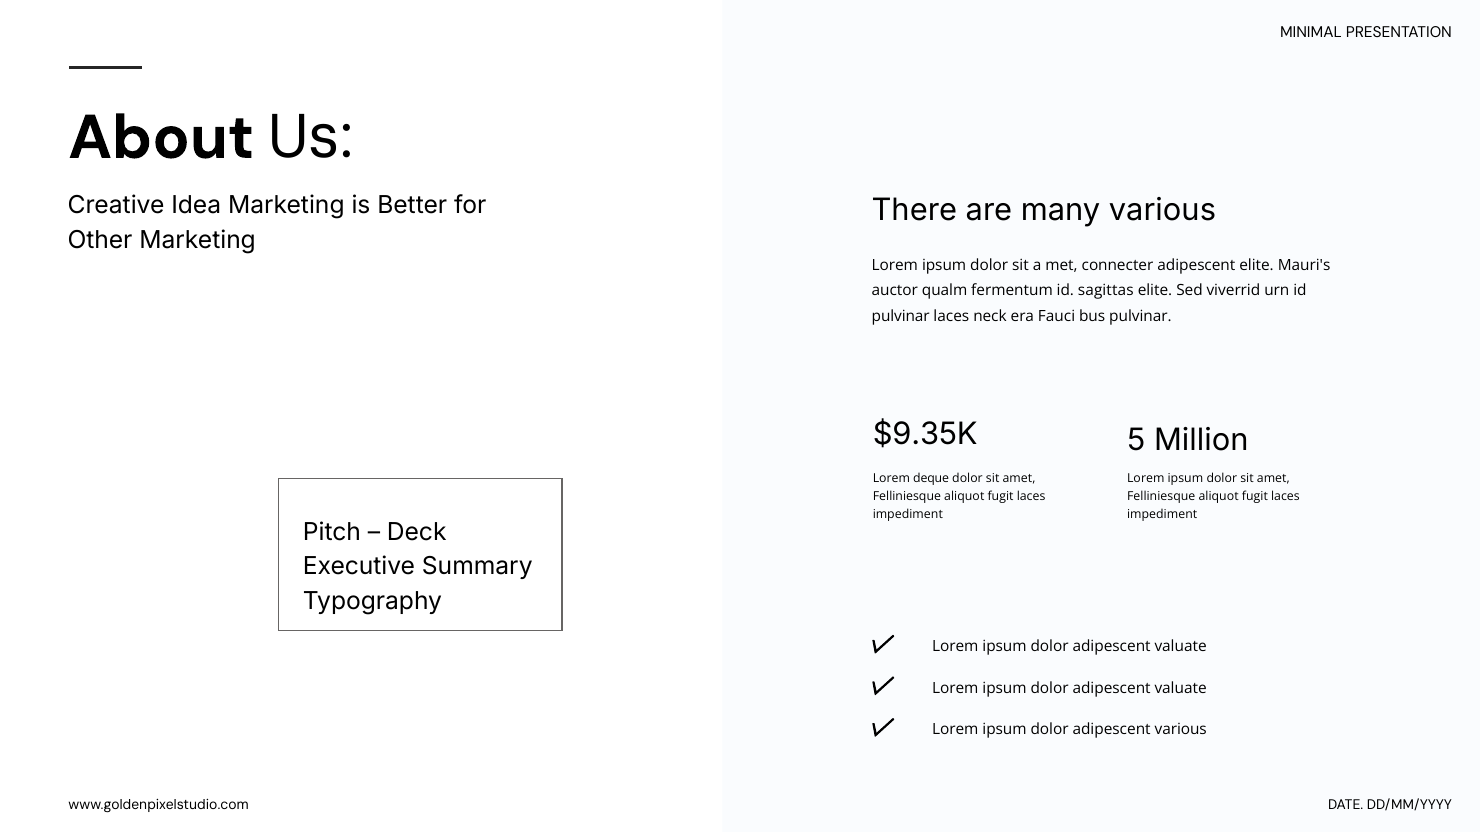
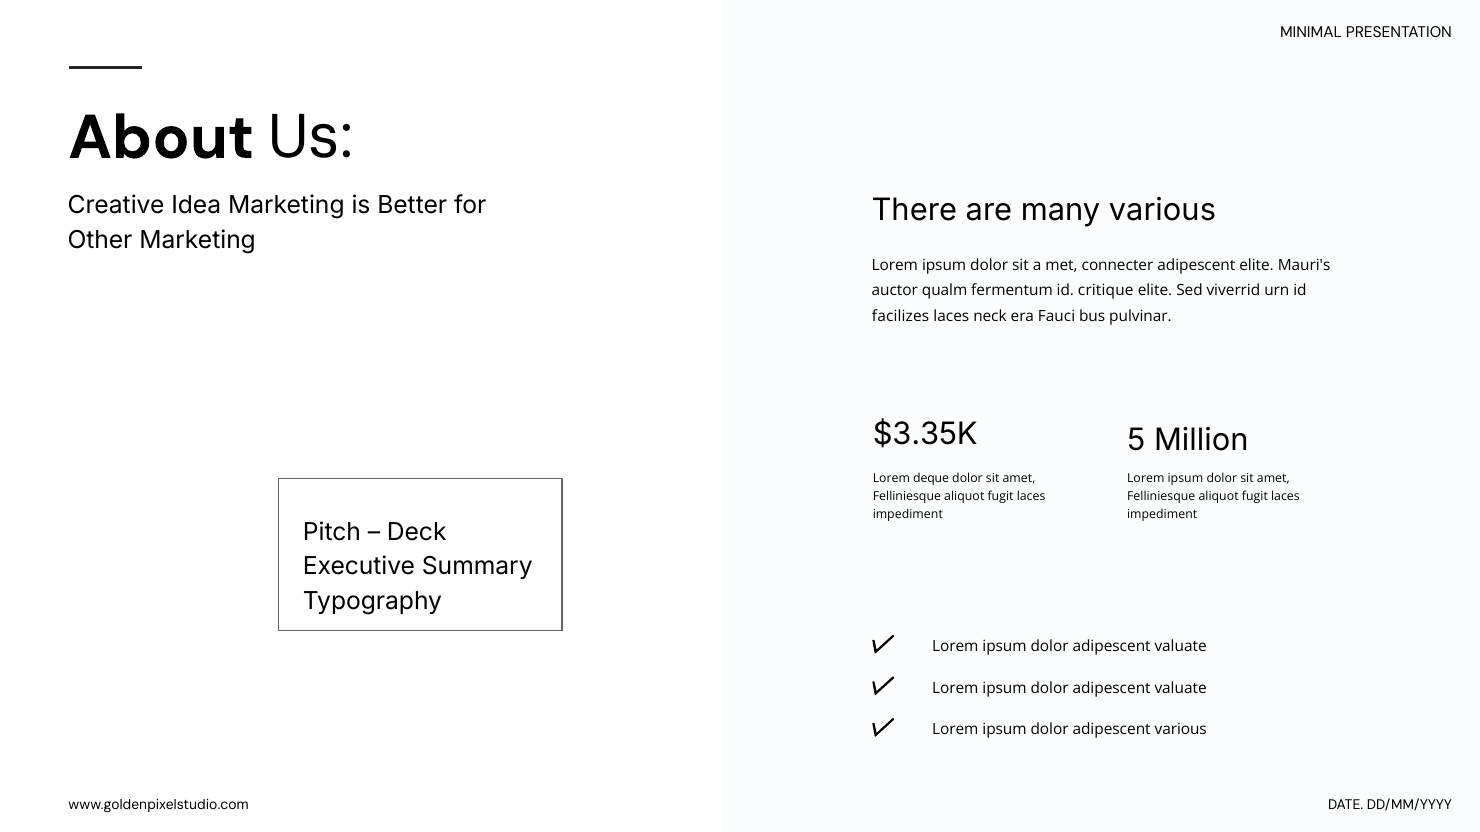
sagittas: sagittas -> critique (1106, 291)
pulvinar: pulvinar -> facilizes (901, 317)
$9.35K: $9.35K -> $3.35K (925, 435)
